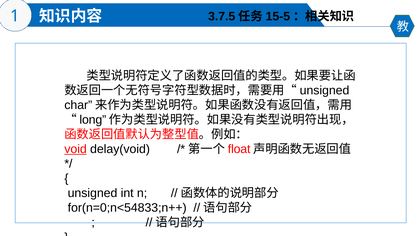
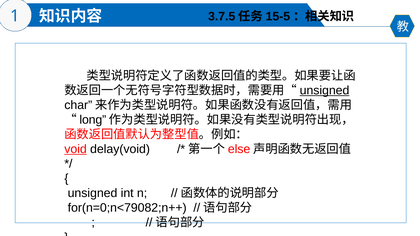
unsigned underline: none -> present (325, 90)
float: float -> else (239, 149)
for(n=0;n<54833;n++: for(n=0;n<54833;n++ -> for(n=0;n<79082;n++ (127, 208)
